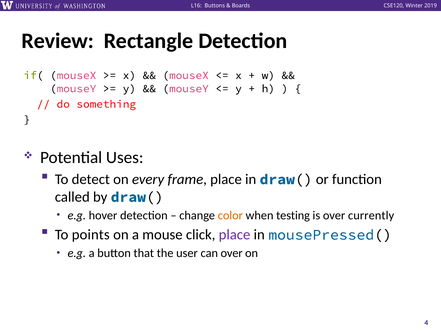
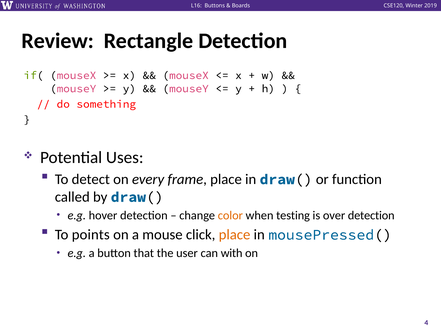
over currently: currently -> detection (371, 215)
place colour: purple -> orange (235, 235)
can over: over -> with (232, 253)
